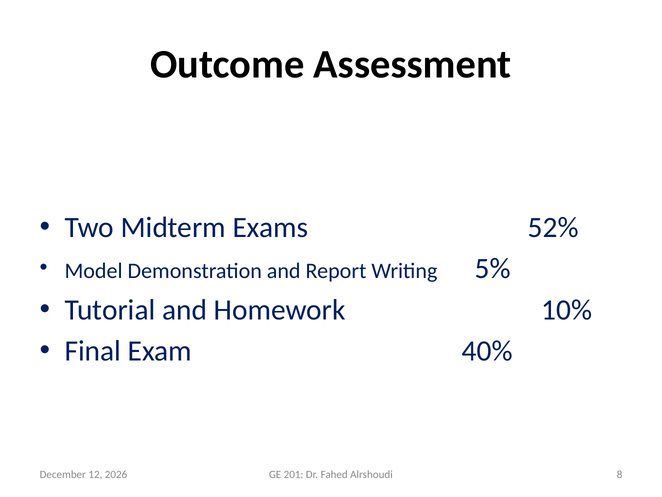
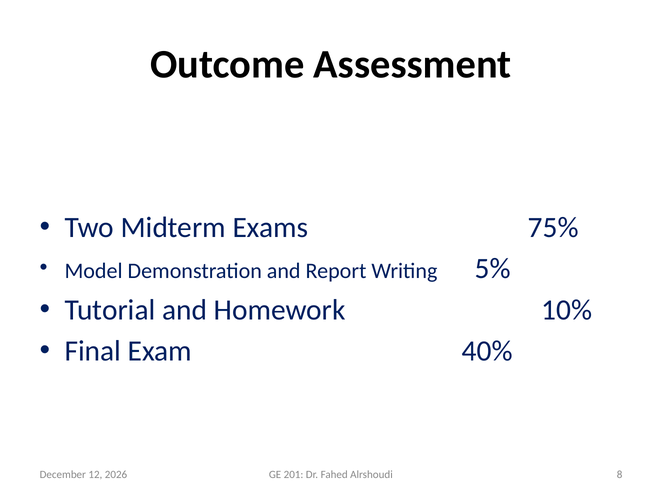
52%: 52% -> 75% (553, 227)
